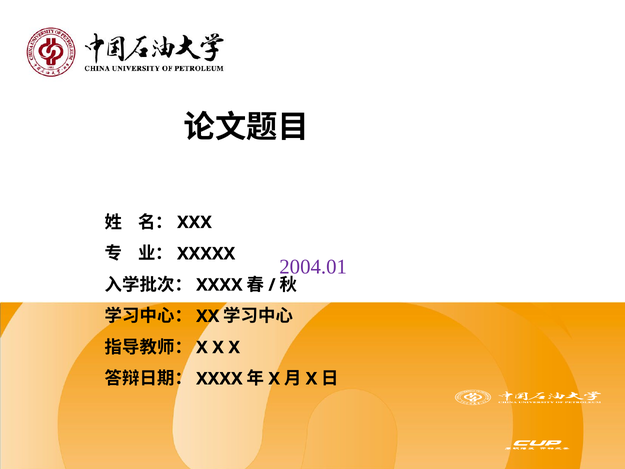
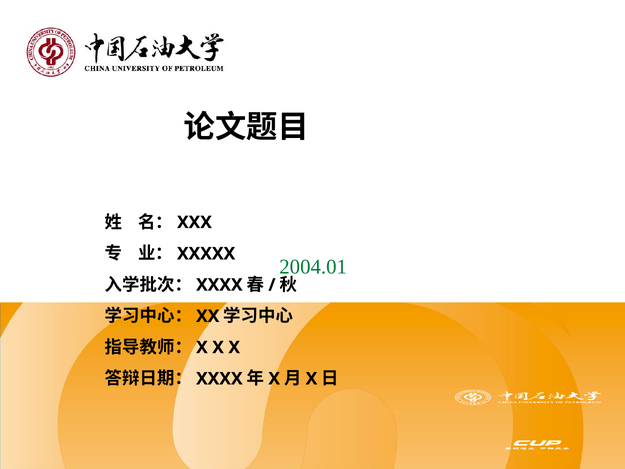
2004.01 colour: purple -> green (313, 267)
